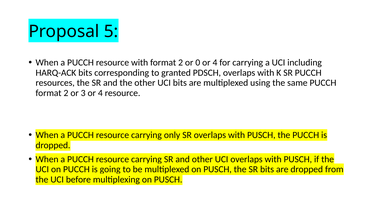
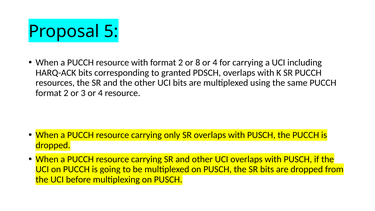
0: 0 -> 8 (198, 63)
